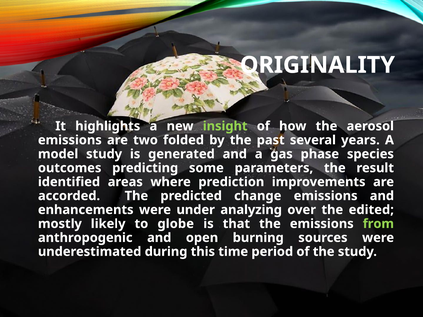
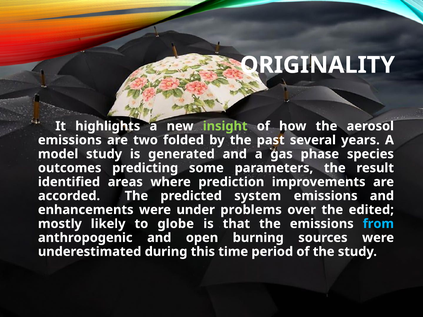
change: change -> system (258, 196)
analyzing: analyzing -> problems (251, 210)
from colour: light green -> light blue (378, 224)
